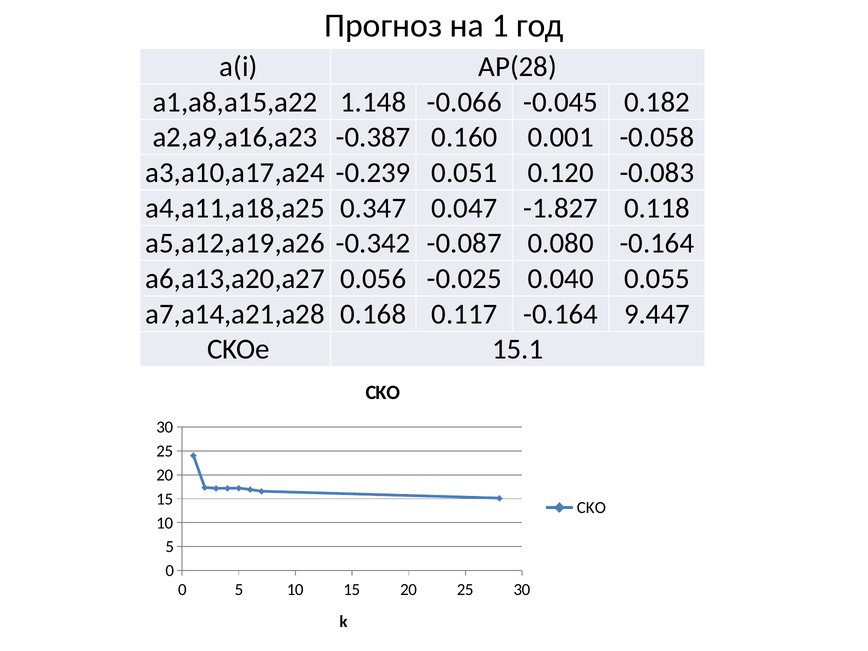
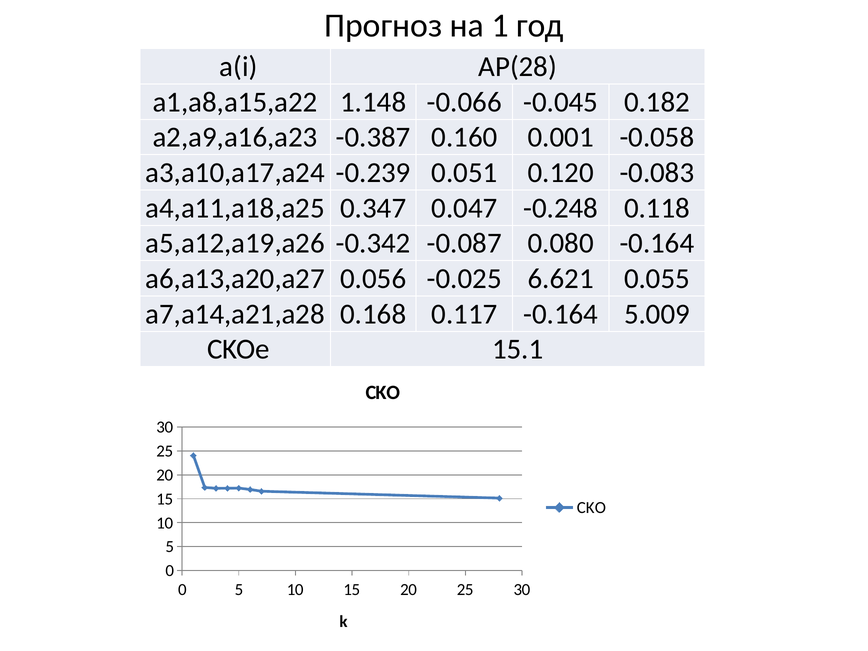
-1.827: -1.827 -> -0.248 (561, 208)
0.040: 0.040 -> 6.621 (561, 279)
9.447: 9.447 -> 5.009 (657, 314)
